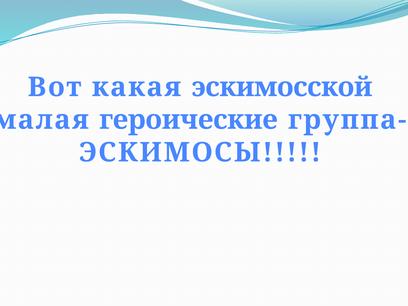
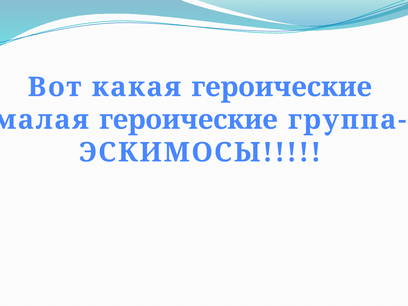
какая эскимосской: эскимосской -> героические (282, 87)
